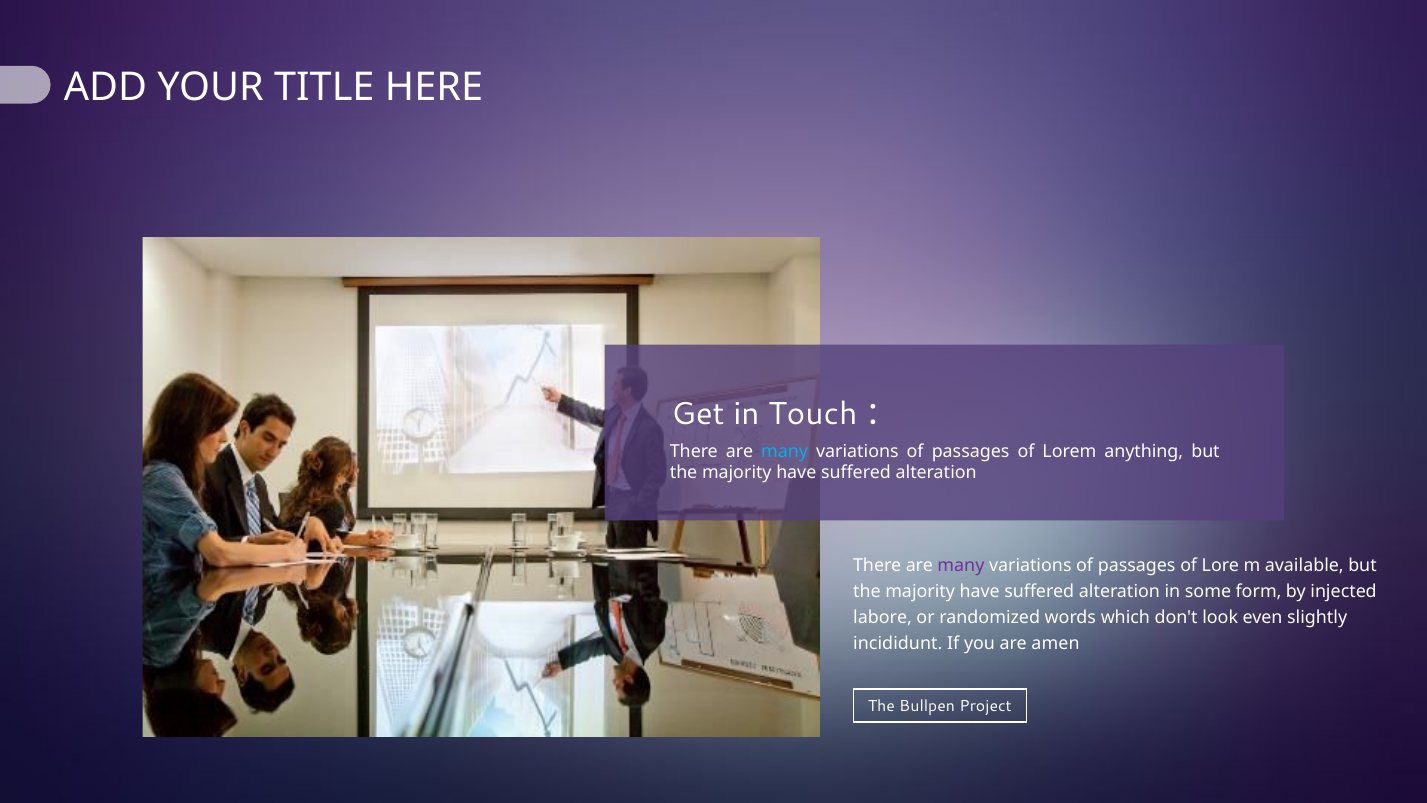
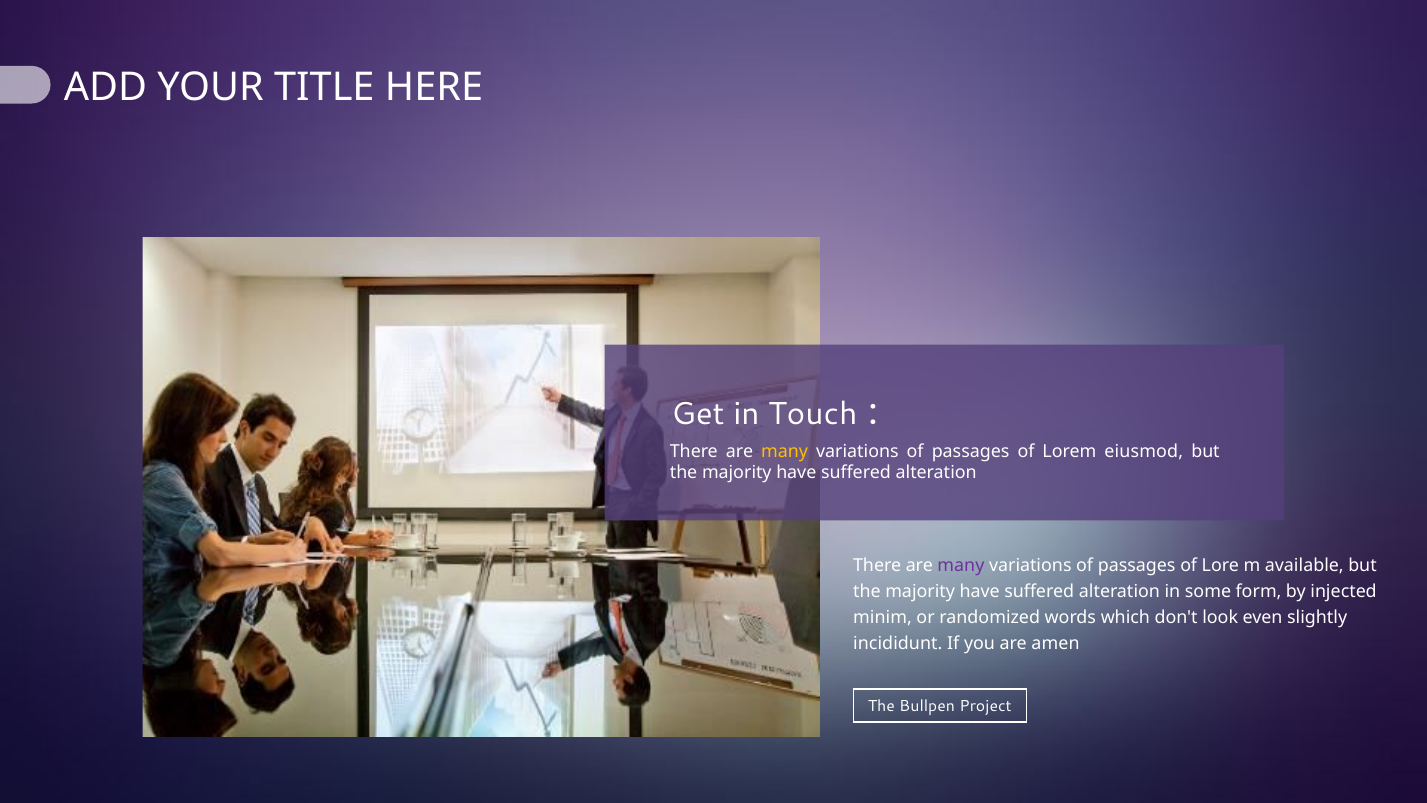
many colour: light blue -> yellow (785, 451)
anything: anything -> eiusmod (1144, 451)
labore: labore -> minim (883, 617)
